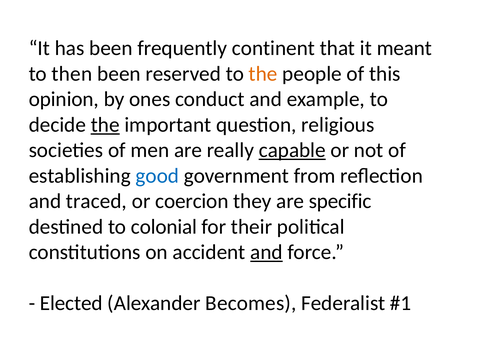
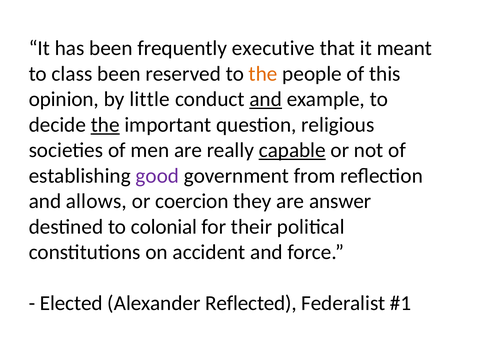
continent: continent -> executive (273, 48)
then: then -> class (72, 74)
ones: ones -> little (150, 99)
and underline: none -> present (266, 99)
good colour: blue -> purple (157, 176)
traced: traced -> allows (96, 201)
specific: specific -> answer (340, 201)
and underline: present -> none (266, 253)
Becomes: Becomes -> Reflected (251, 304)
